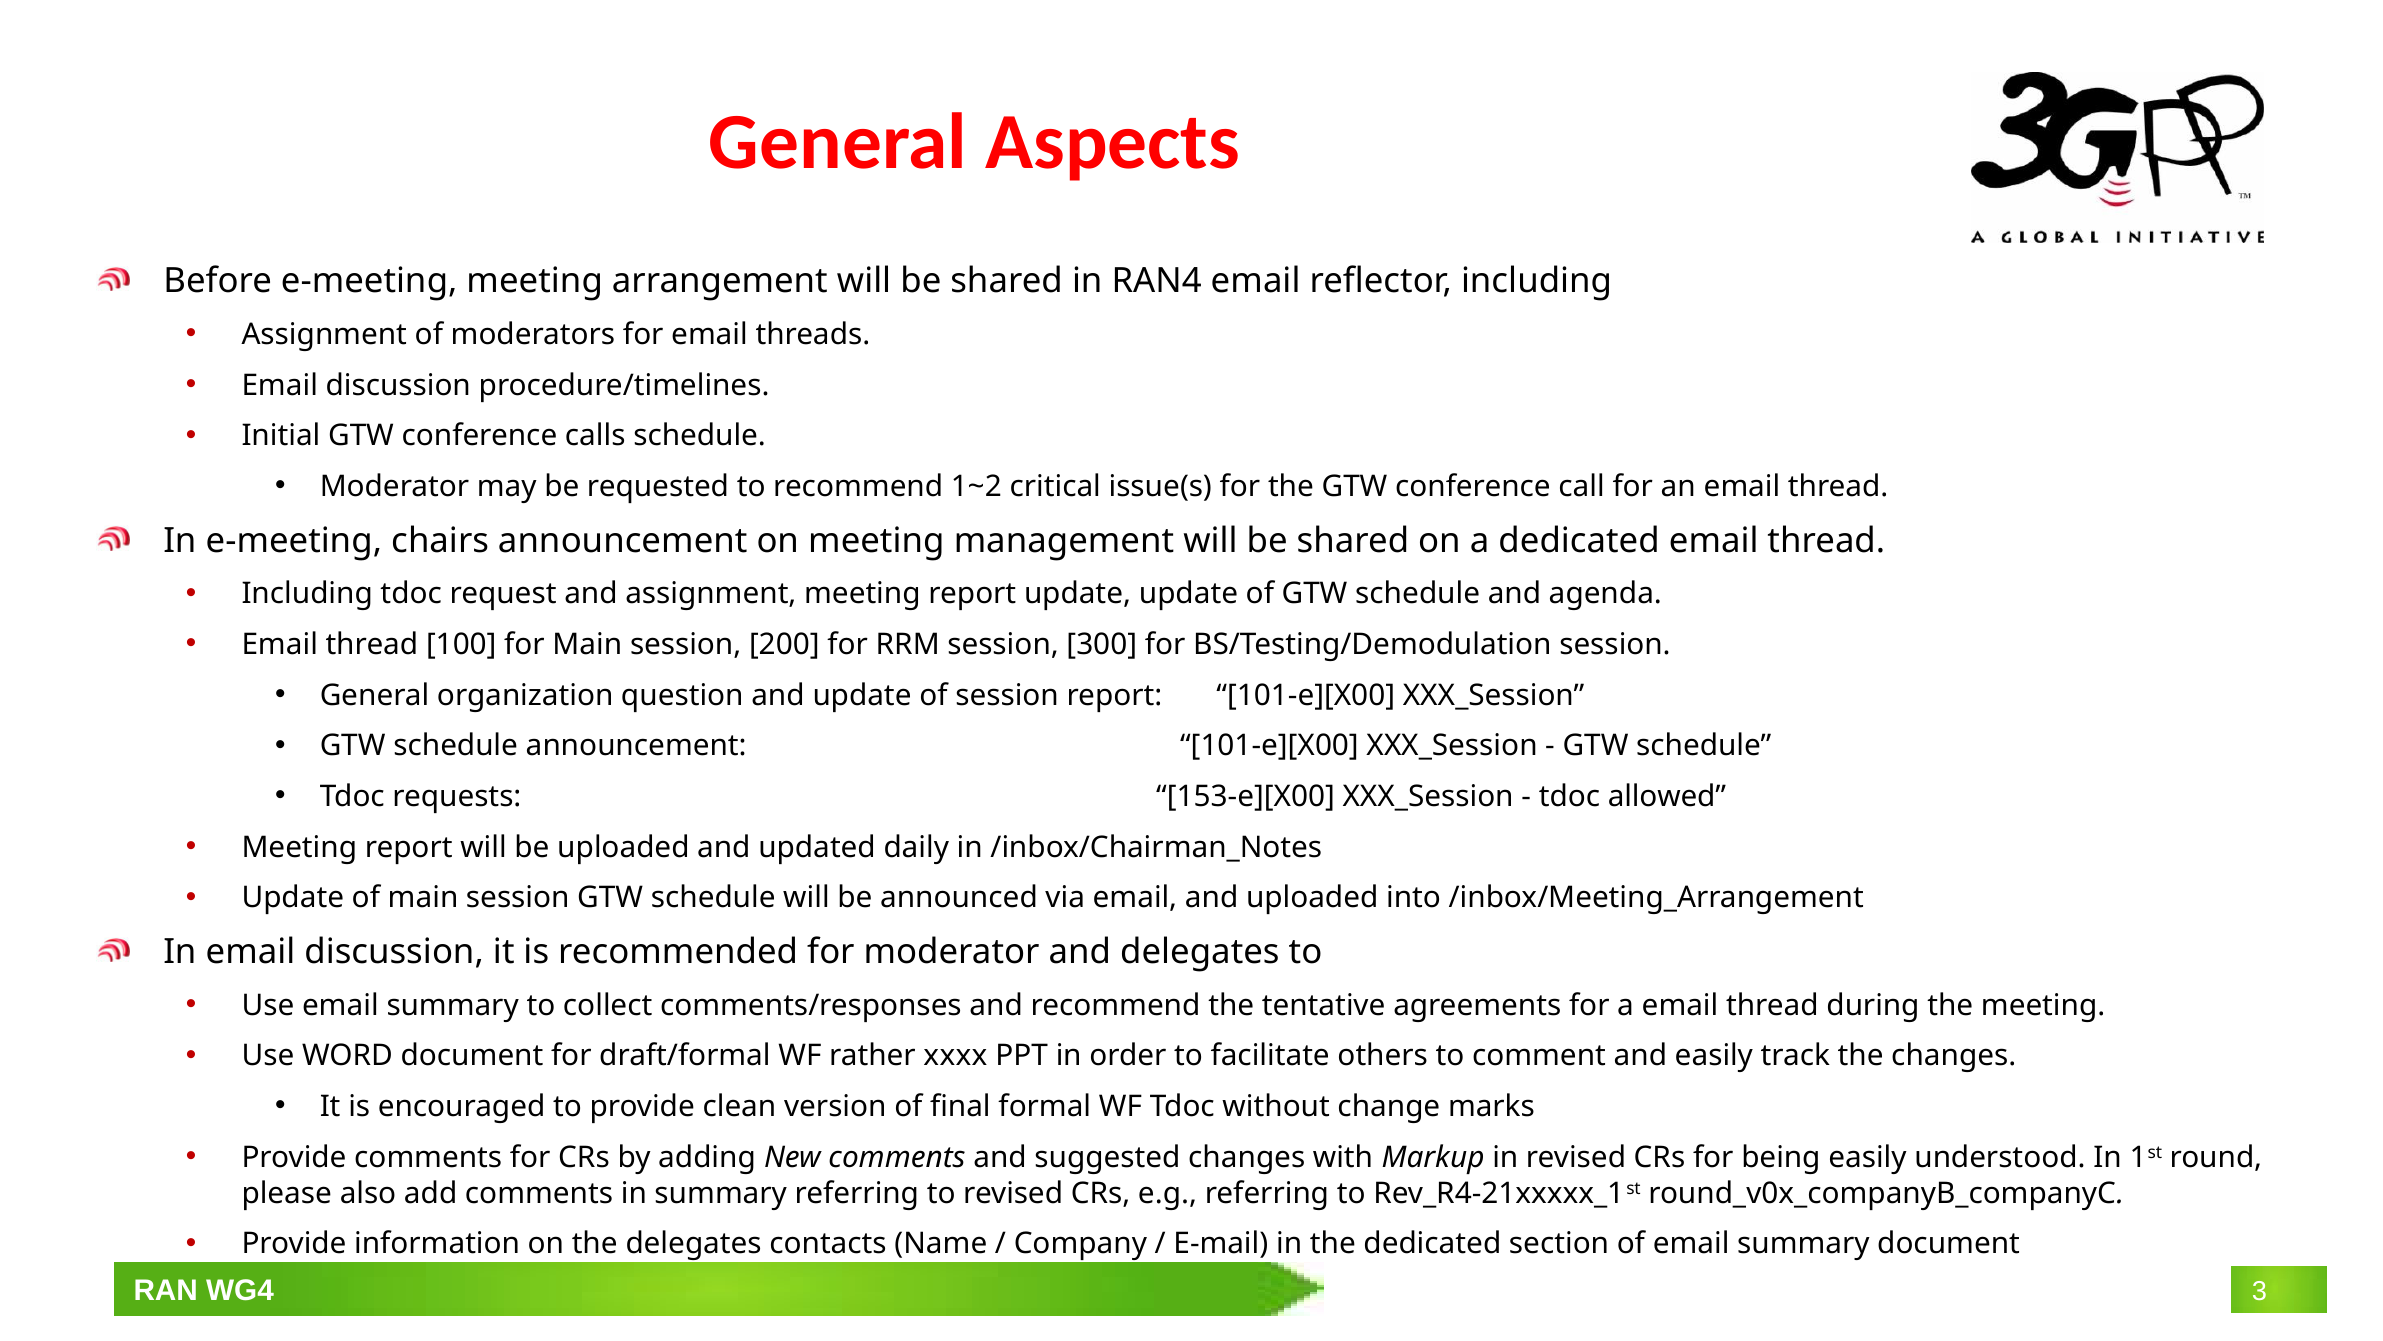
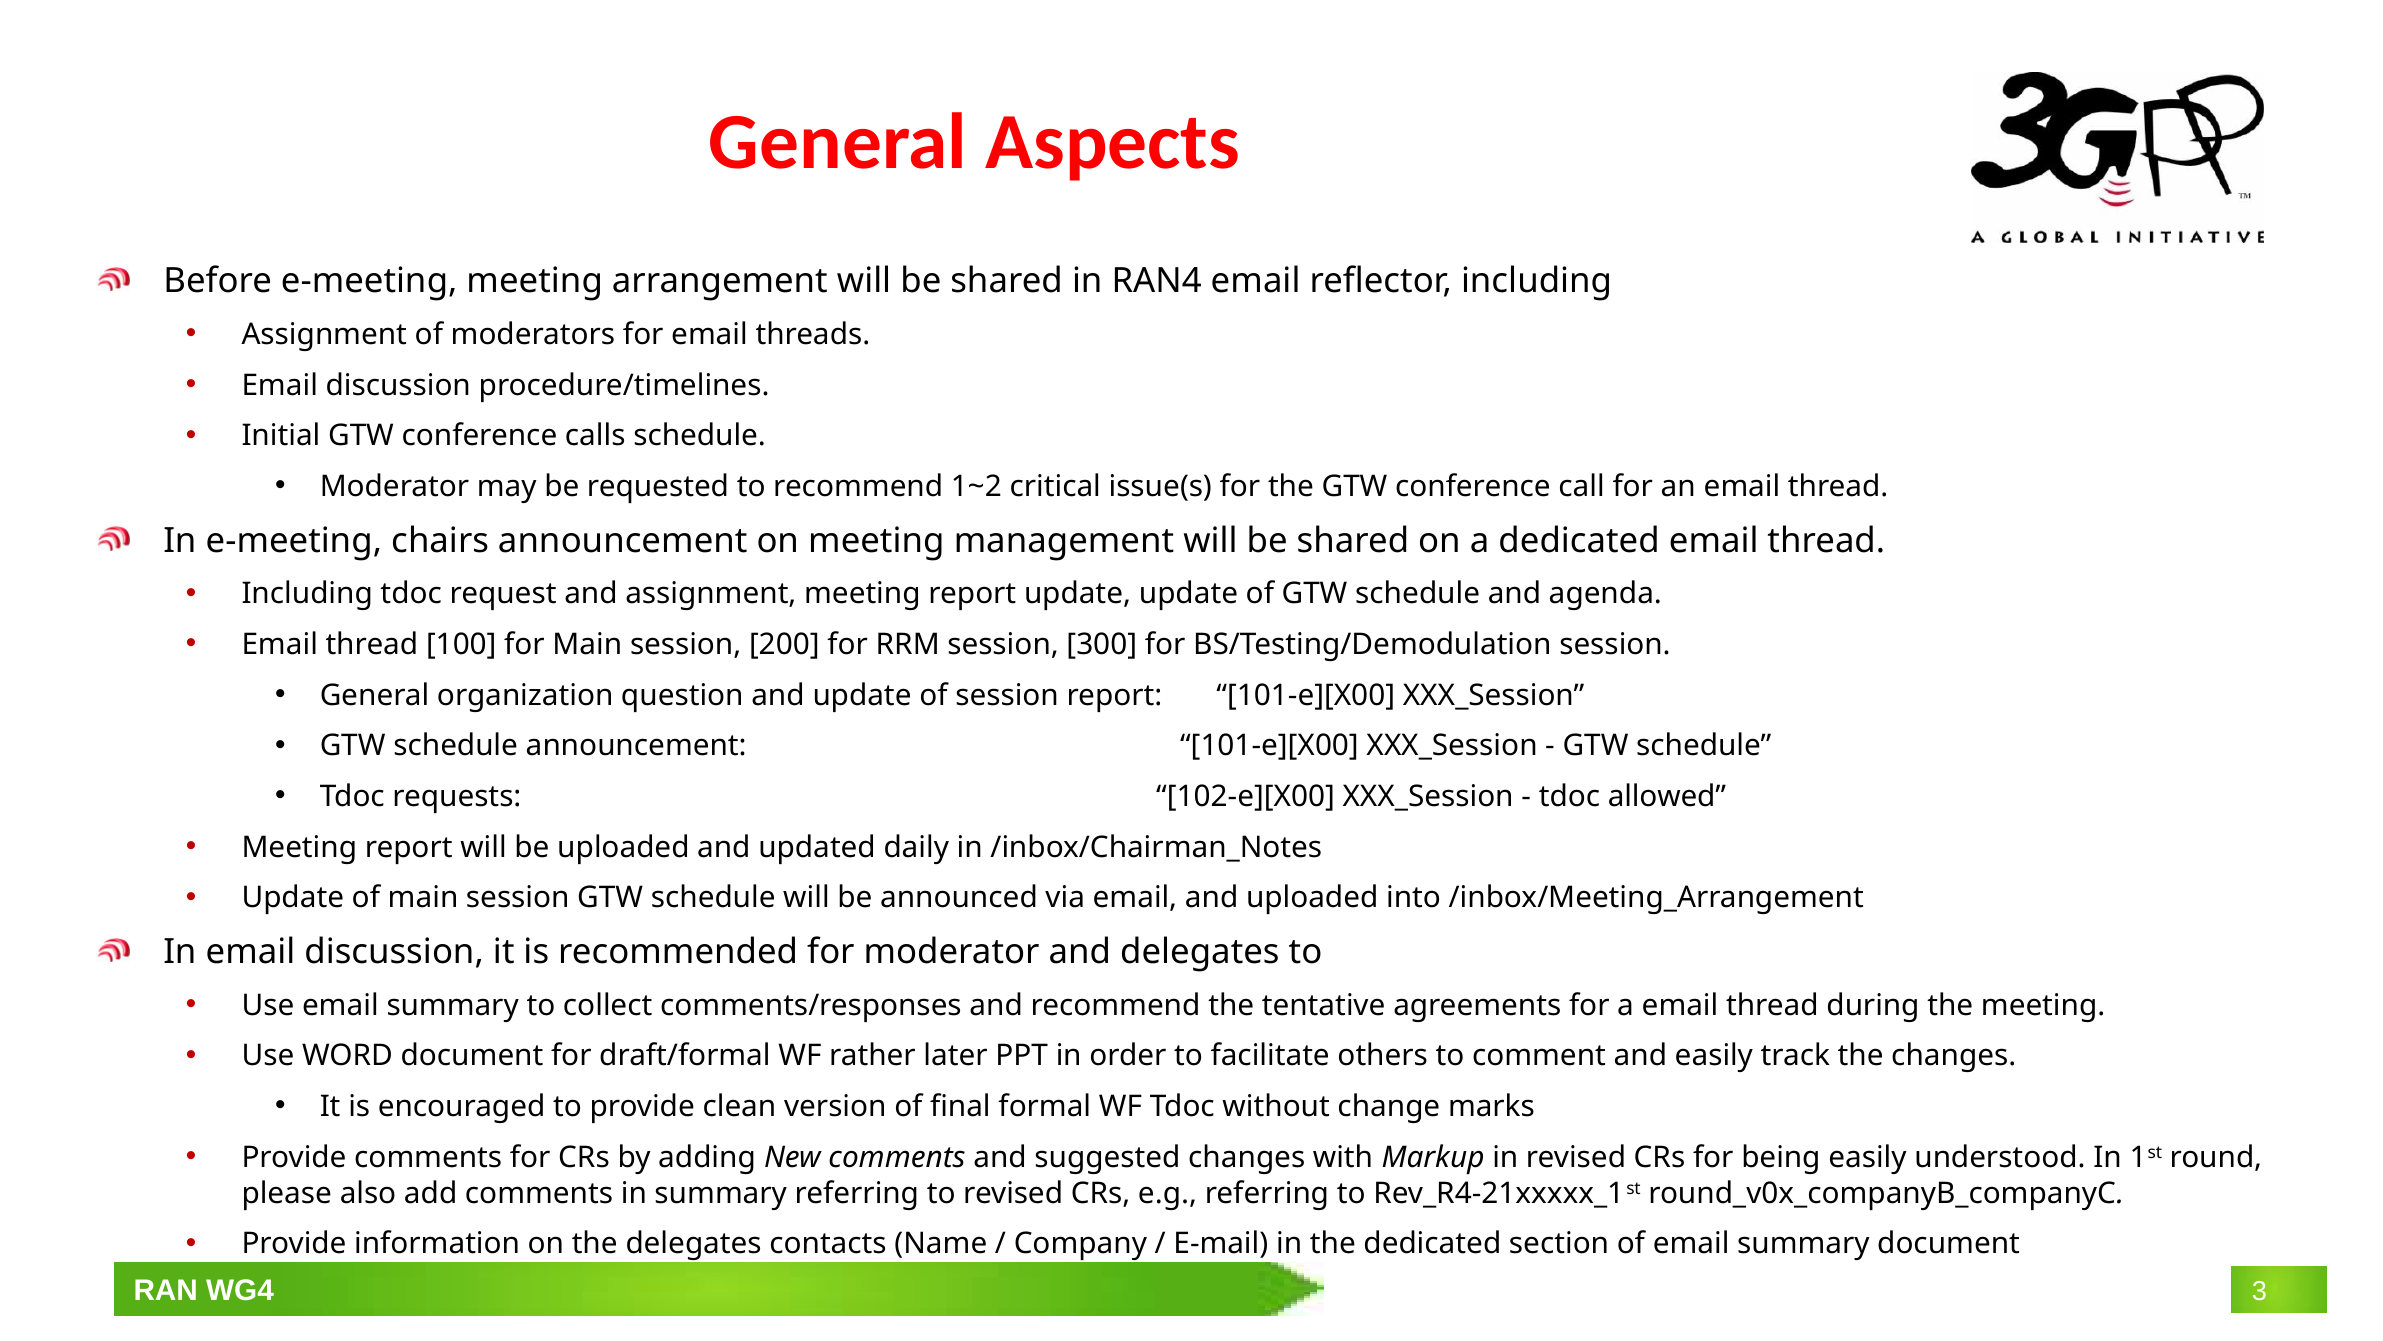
153-e][X00: 153-e][X00 -> 102-e][X00 (1246, 796)
xxxx: xxxx -> later (956, 1056)
